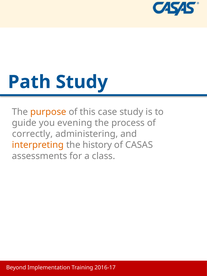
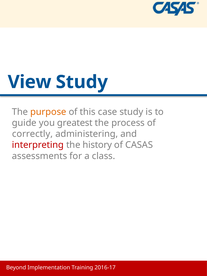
Path: Path -> View (30, 82)
evening: evening -> greatest (75, 123)
interpreting colour: orange -> red (38, 145)
